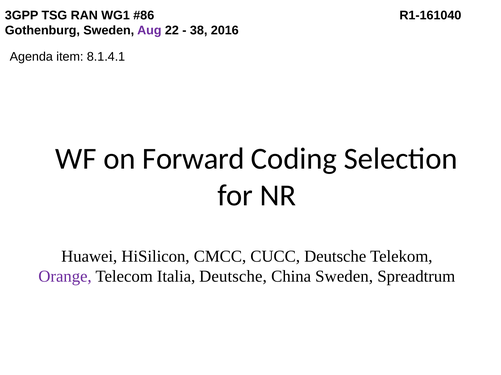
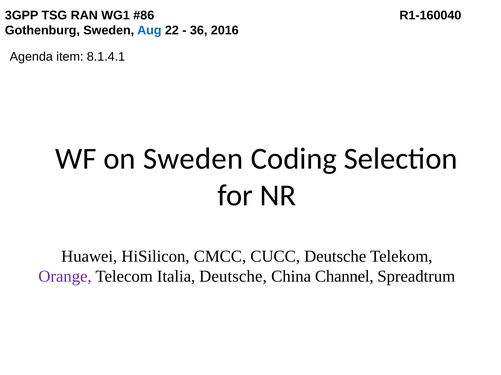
R1-161040: R1-161040 -> R1-160040 (430, 15)
Aug colour: purple -> blue (149, 30)
38: 38 -> 36 (199, 30)
on Forward: Forward -> Sweden (193, 159)
China Sweden: Sweden -> Channel (344, 277)
